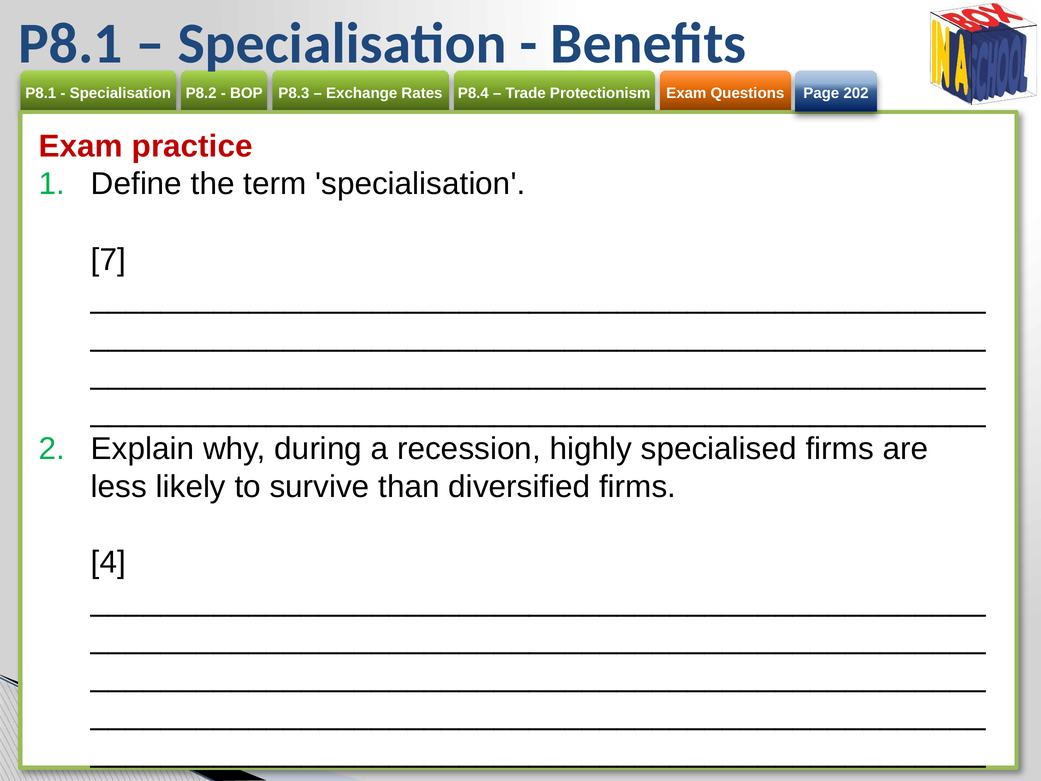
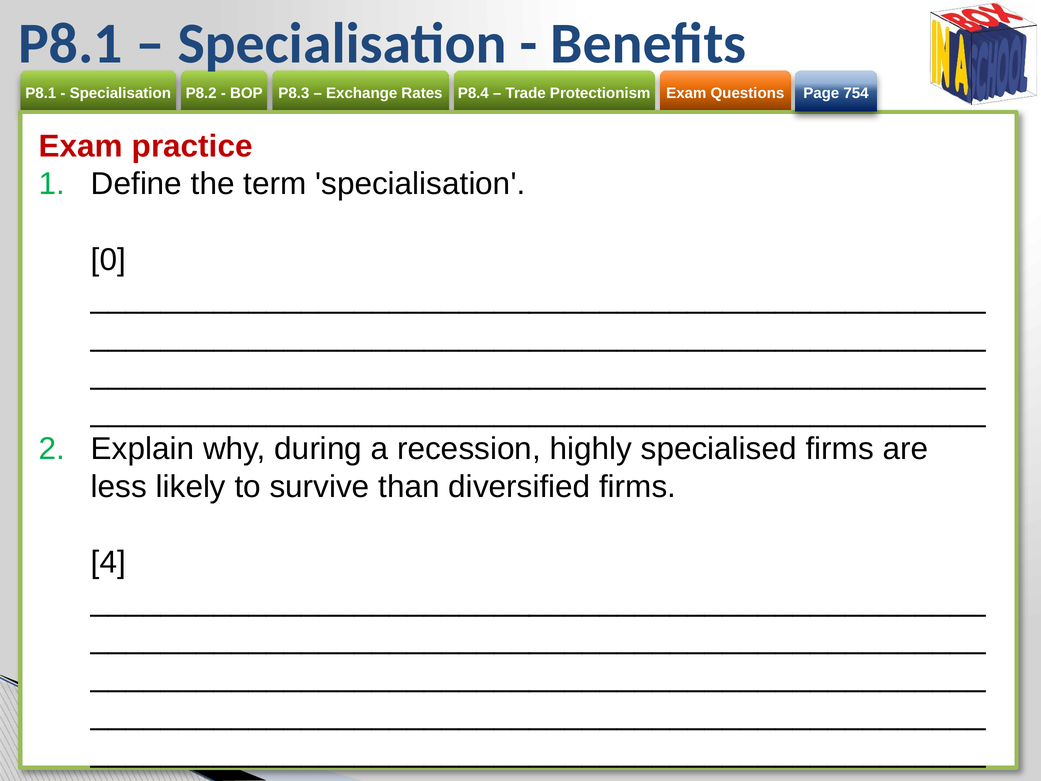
202: 202 -> 754 (856, 93)
7: 7 -> 0 (108, 260)
